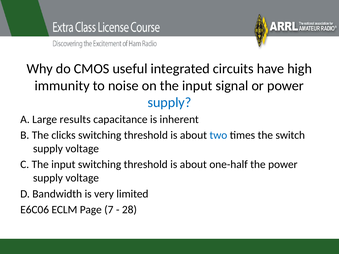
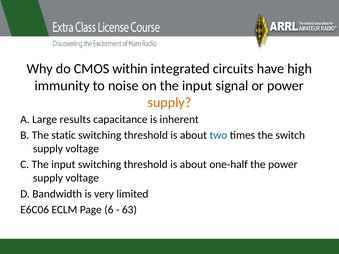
useful: useful -> within (130, 69)
supply colour: blue -> orange (169, 103)
clicks: clicks -> static (64, 135)
7: 7 -> 6 (109, 210)
28: 28 -> 63 (129, 210)
